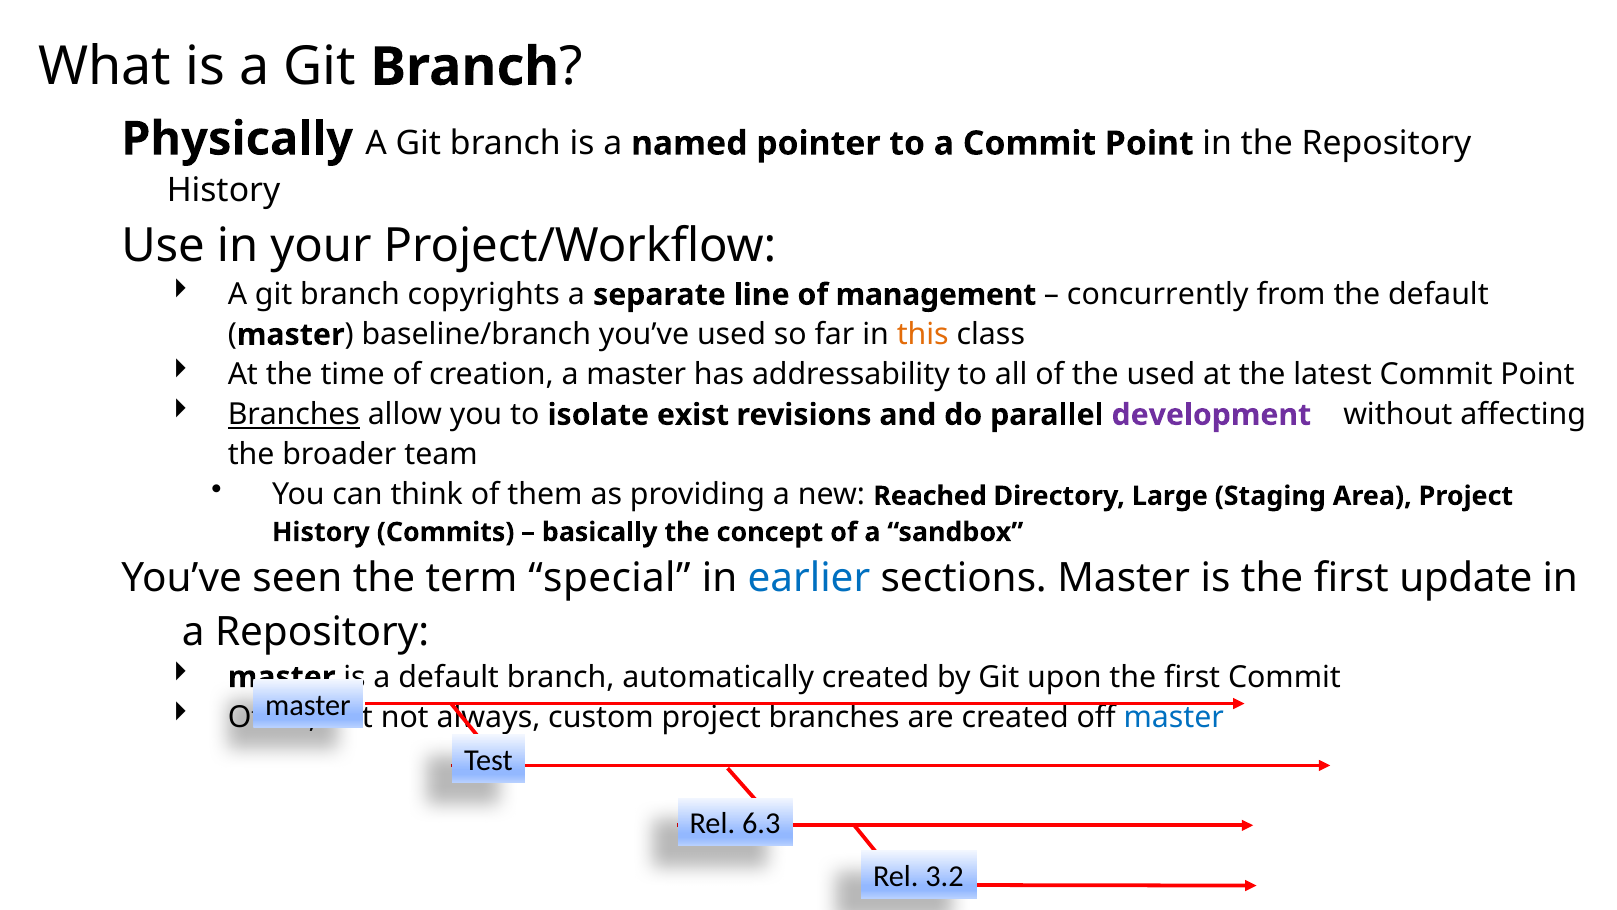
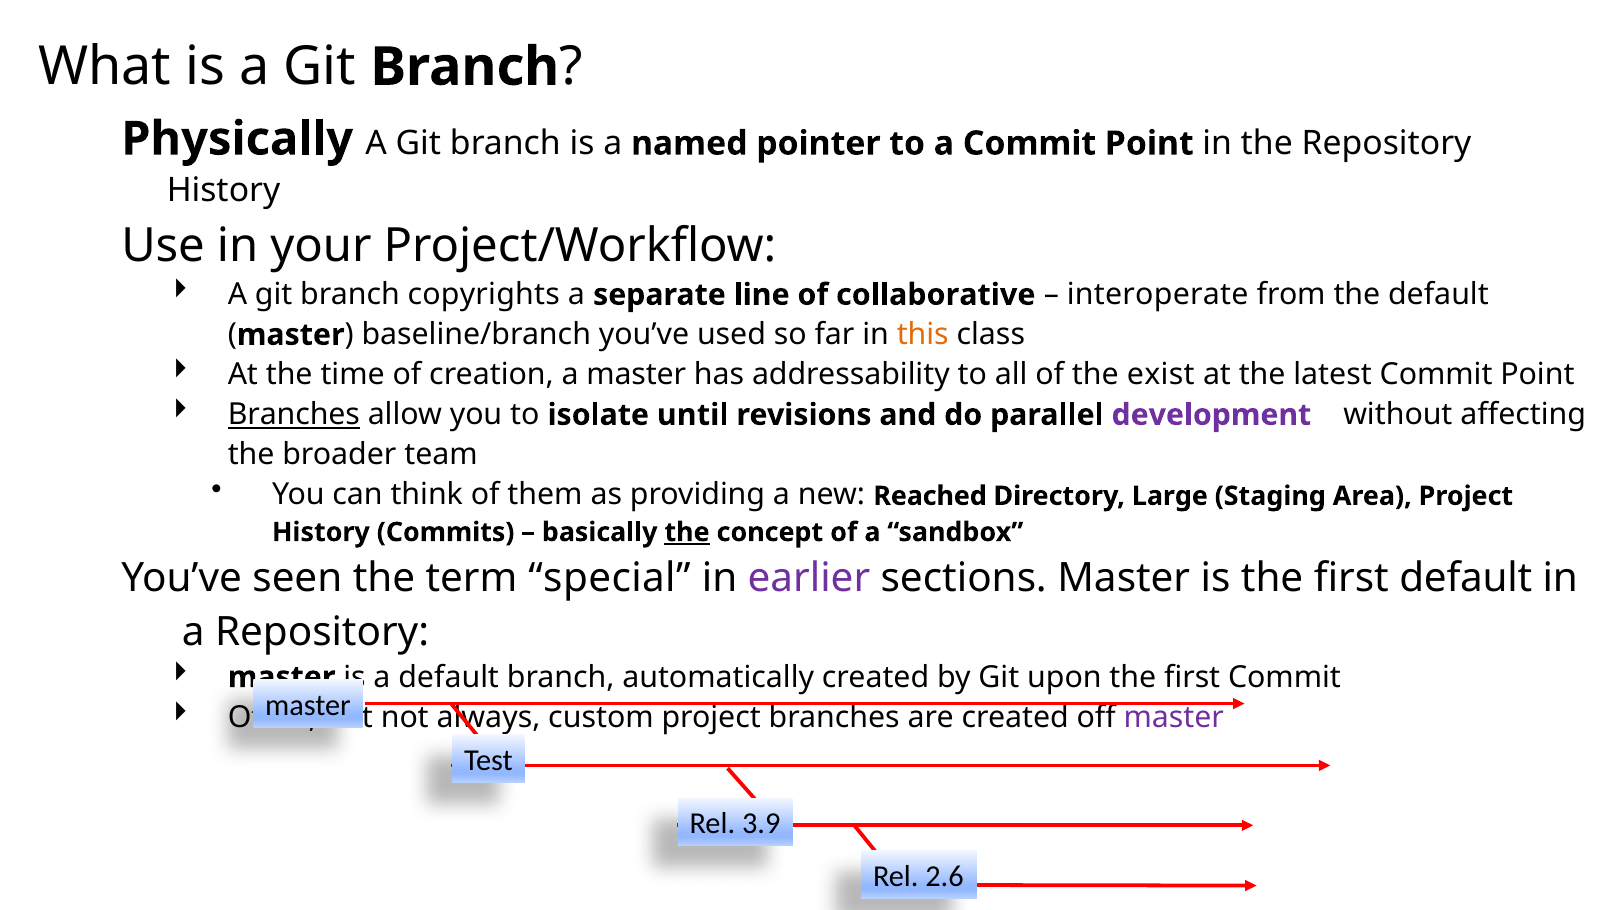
management: management -> collaborative (936, 295)
concurrently: concurrently -> interoperate (1158, 295)
the used: used -> exist (1161, 375)
exist: exist -> until (693, 415)
the underline: none -> present (687, 532)
earlier colour: blue -> purple (809, 578)
first update: update -> default (1466, 578)
master colour: blue -> purple (1174, 717)
6.3: 6.3 -> 3.9 (761, 823)
3.2: 3.2 -> 2.6 (944, 876)
